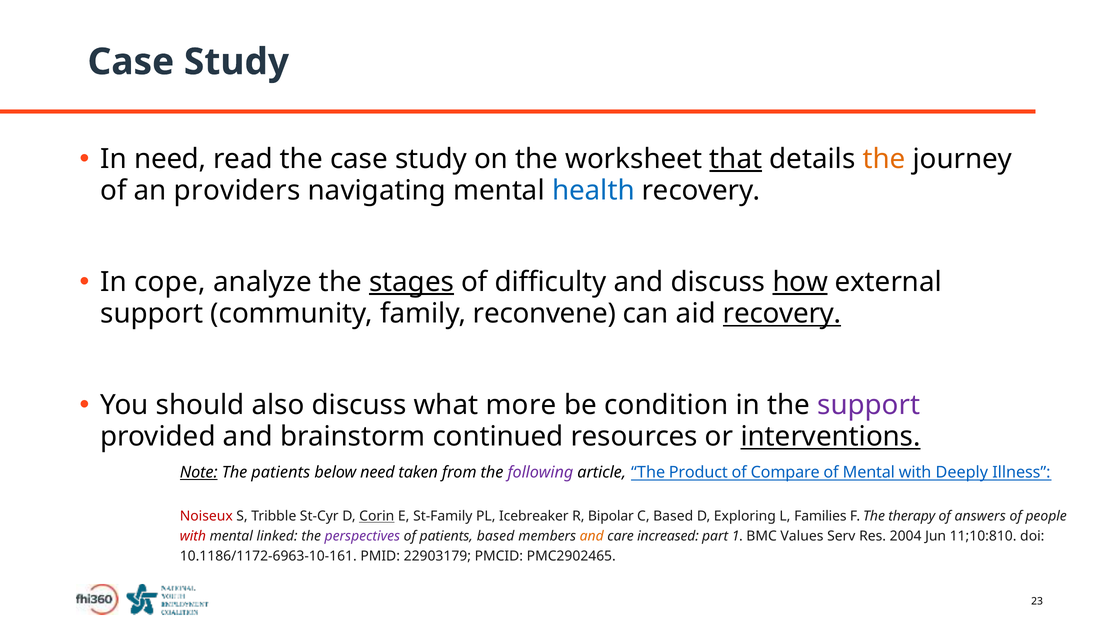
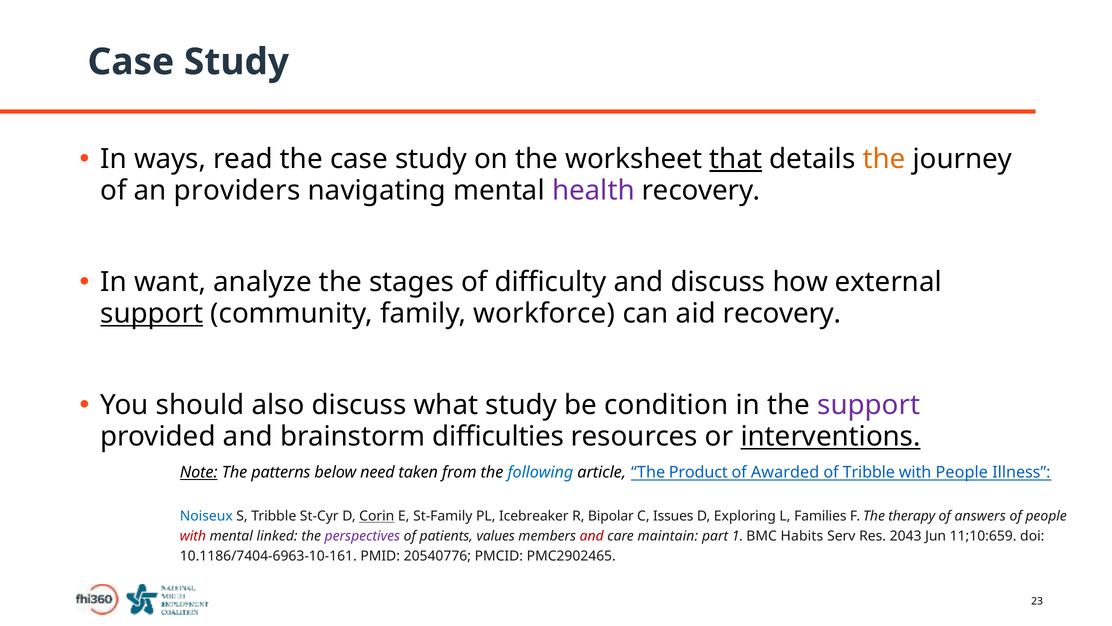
In need: need -> ways (170, 159)
health colour: blue -> purple (593, 191)
cope: cope -> want (170, 282)
stages underline: present -> none (412, 282)
how underline: present -> none (800, 282)
support underline: none -> present (152, 313)
reconvene: reconvene -> workforce (544, 313)
recovery underline: present -> none (782, 313)
what more: more -> study (521, 405)
continued: continued -> difficulties (498, 436)
The patients: patients -> patterns (281, 472)
following colour: purple -> blue (540, 472)
Compare: Compare -> Awarded (785, 472)
of Mental: Mental -> Tribble (869, 472)
with Deeply: Deeply -> People (962, 472)
Noiseux colour: red -> blue (206, 516)
C Based: Based -> Issues (673, 516)
patients based: based -> values (496, 536)
and colour: orange -> red (592, 536)
increased: increased -> maintain (668, 536)
Values: Values -> Habits (802, 536)
2004: 2004 -> 2043 (906, 536)
11;10:810: 11;10:810 -> 11;10:659 (983, 536)
10.1186/1172-6963-10-161: 10.1186/1172-6963-10-161 -> 10.1186/7404-6963-10-161 (268, 556)
22903179: 22903179 -> 20540776 (437, 556)
